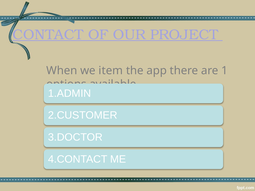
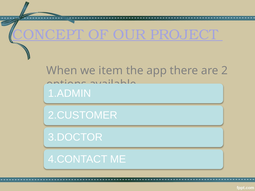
CONTACT: CONTACT -> CONCEPT (48, 35)
1: 1 -> 2 (224, 71)
